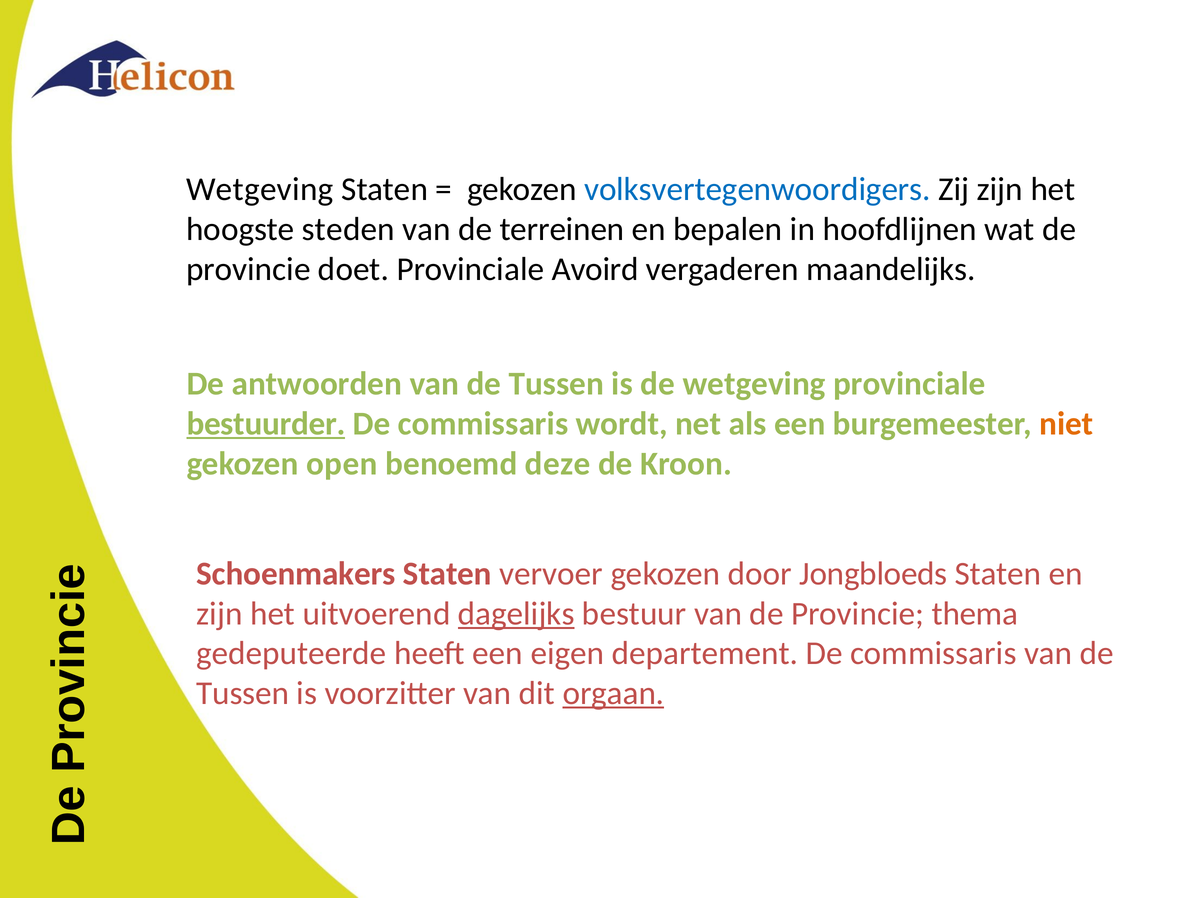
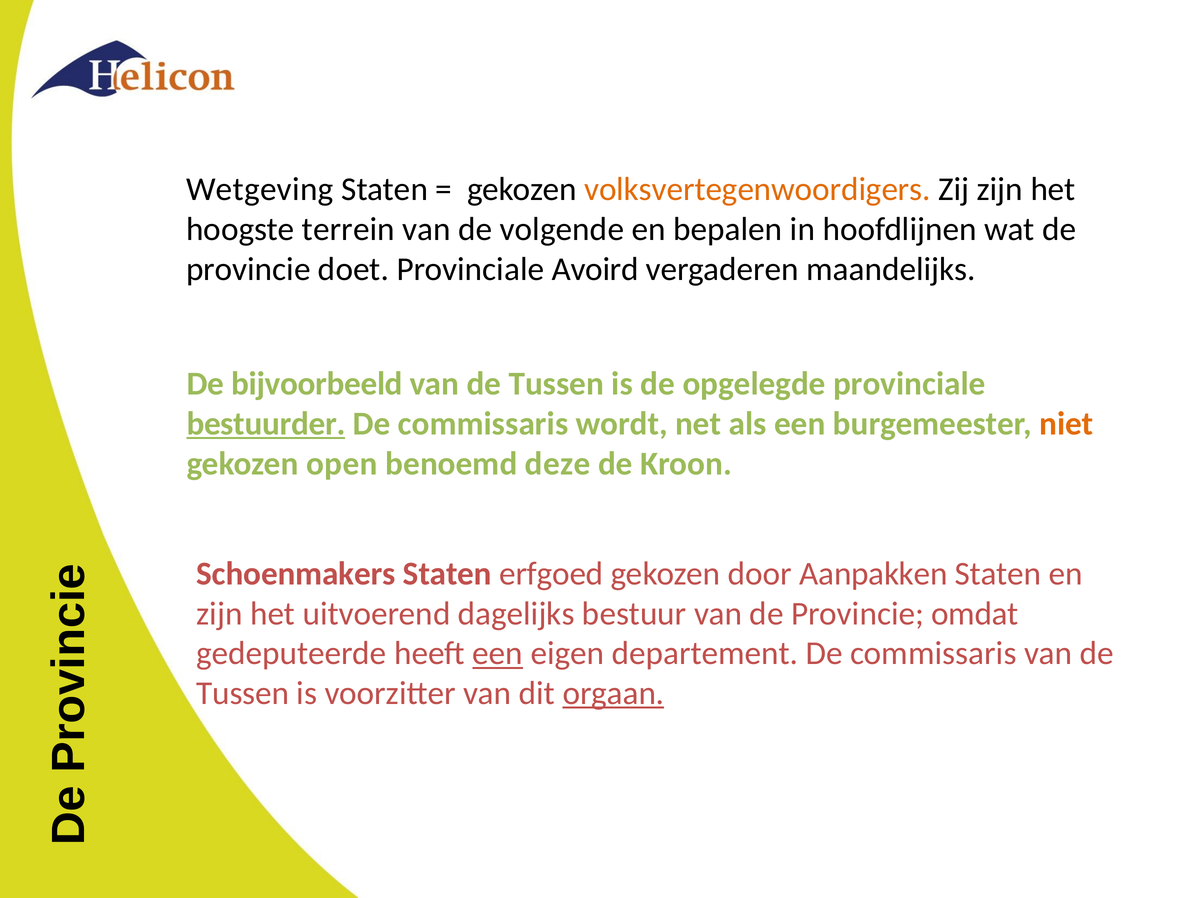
volksvertegenwoordigers colour: blue -> orange (757, 189)
steden: steden -> terrein (348, 229)
terreinen: terreinen -> volgende (562, 229)
antwoorden: antwoorden -> bijvoorbeeld (317, 384)
de wetgeving: wetgeving -> opgelegde (754, 384)
vervoer: vervoer -> erfgoed (551, 573)
Jongbloeds: Jongbloeds -> Aanpakken (873, 573)
dagelijks underline: present -> none (516, 613)
thema: thema -> omdat (975, 613)
een underline: none -> present (498, 653)
